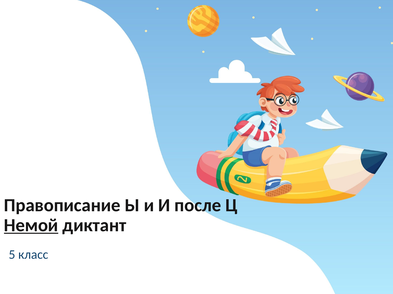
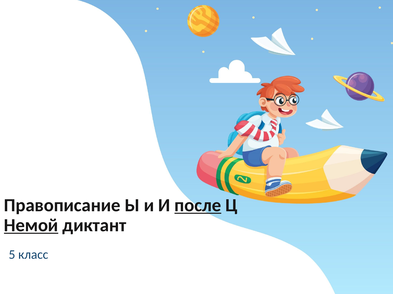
после underline: none -> present (198, 206)
